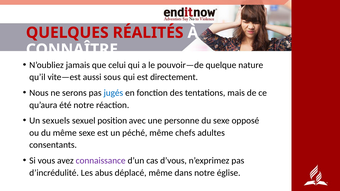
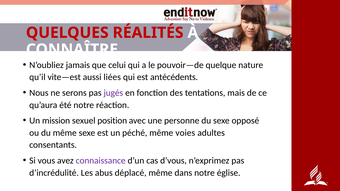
sous: sous -> liées (112, 77)
directement: directement -> antécédents (174, 77)
jugés colour: blue -> purple (113, 93)
sexuels: sexuels -> mission (56, 121)
chefs: chefs -> voies (185, 133)
